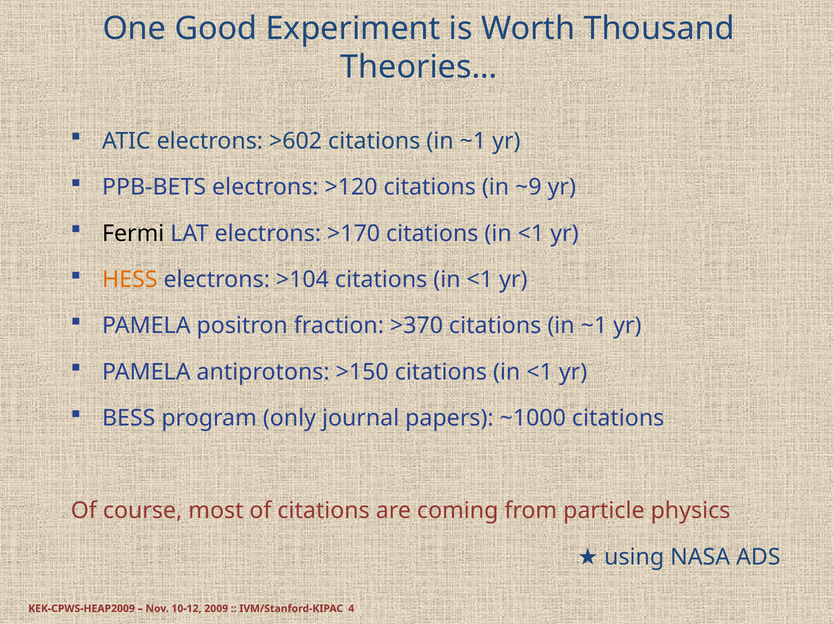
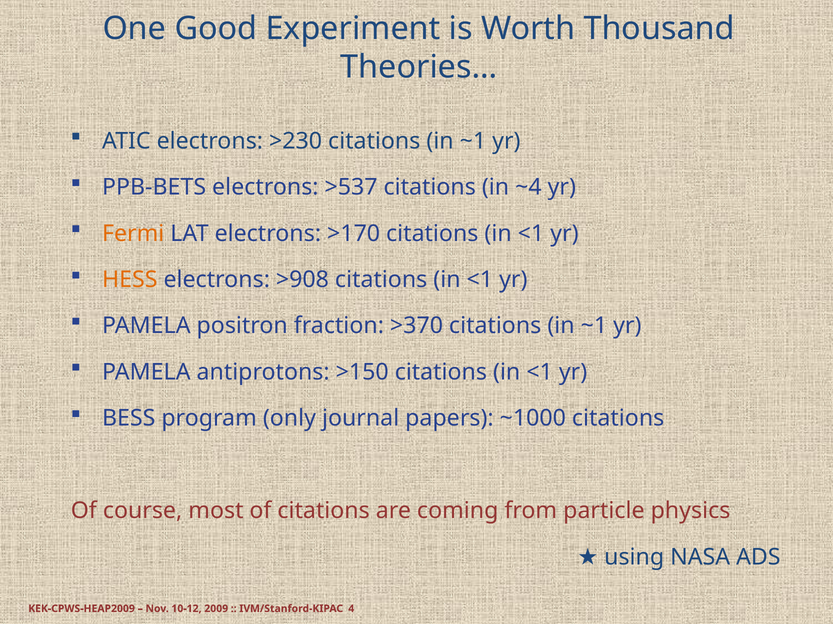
>602: >602 -> >230 (296, 141)
>120: >120 -> >537 (351, 187)
~9: ~9 -> ~4 (528, 187)
Fermi colour: black -> orange (133, 234)
>104: >104 -> >908 (302, 280)
